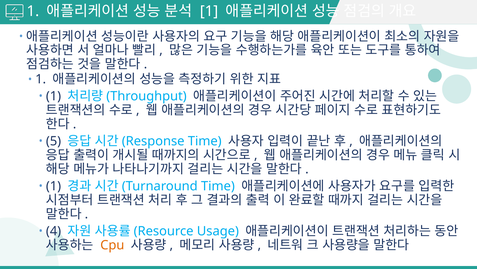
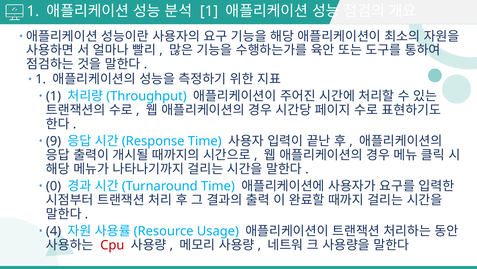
5: 5 -> 9 (54, 141)
1: 1 -> 0 (54, 186)
Cpu colour: orange -> red (112, 244)
